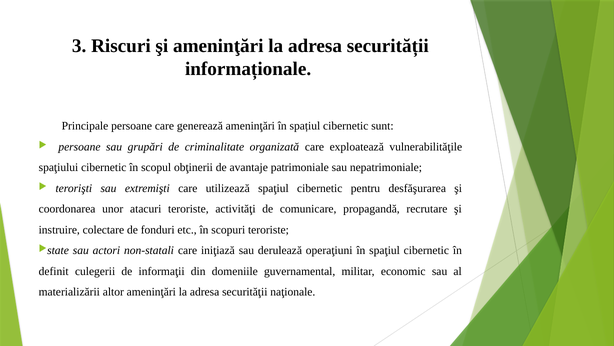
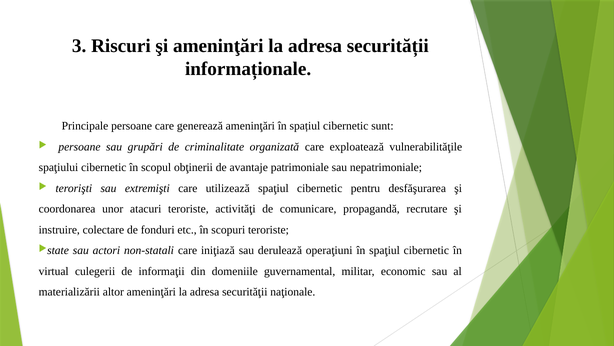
definit: definit -> virtual (54, 271)
